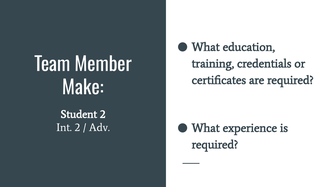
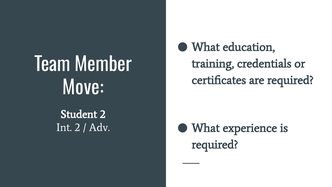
Make: Make -> Move (83, 88)
